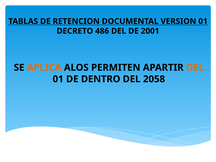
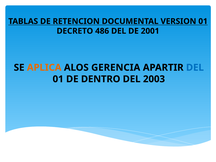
PERMITEN: PERMITEN -> GERENCIA (116, 68)
DEL colour: orange -> blue (195, 68)
2058: 2058 -> 2003 (154, 79)
